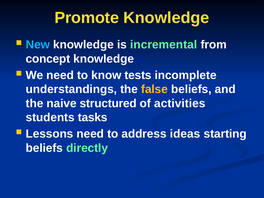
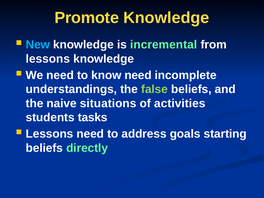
concept: concept -> lessons (48, 59)
know tests: tests -> need (138, 75)
false colour: yellow -> light green (154, 89)
structured: structured -> situations (108, 103)
ideas: ideas -> goals (185, 134)
